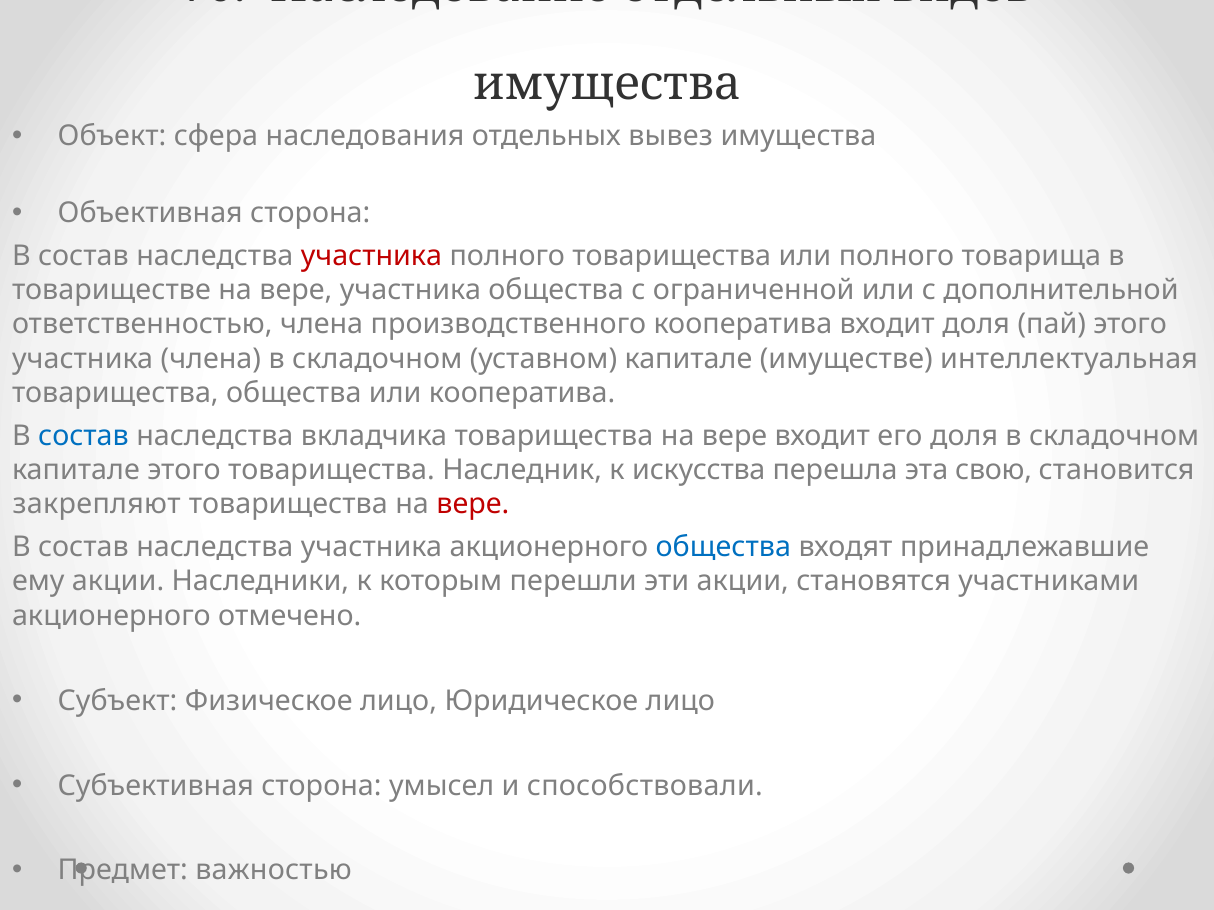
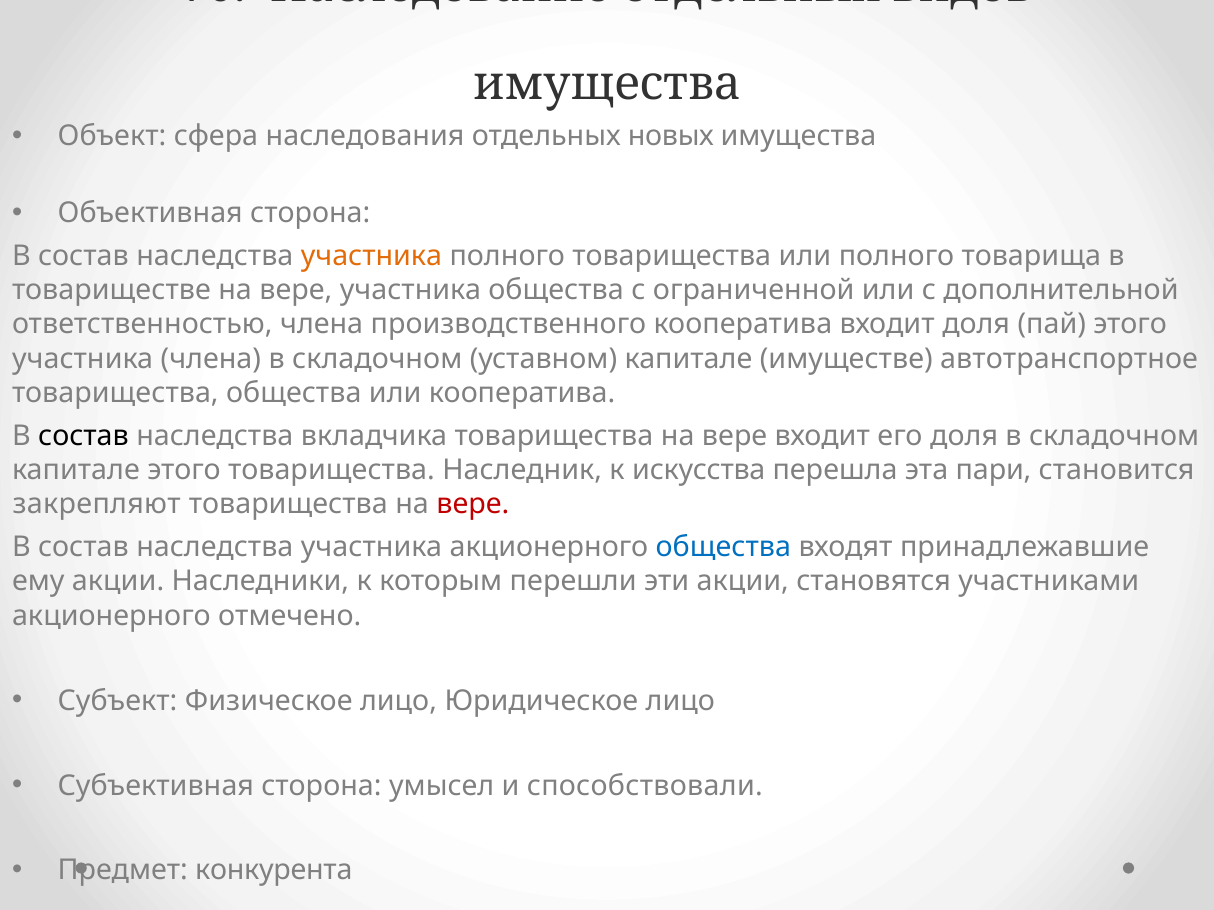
вывез: вывез -> новых (671, 136)
участника colour: red -> orange (371, 256)
интеллектуальная: интеллектуальная -> автотранспортное (1069, 359)
состав colour: blue -> black (84, 436)
свою: свою -> пари (994, 470)
важностью: важностью -> конкурента (274, 871)
